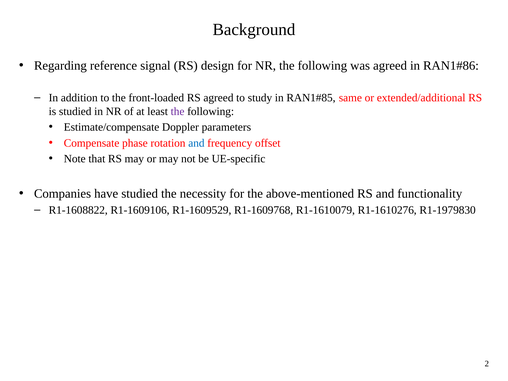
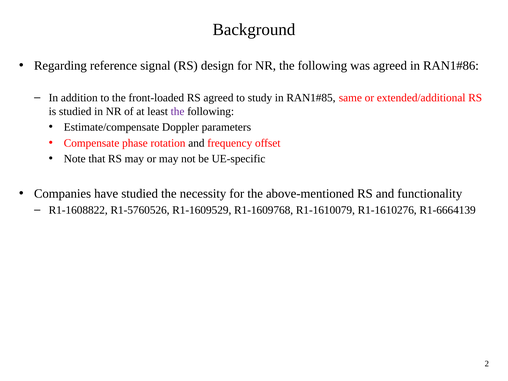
and colour: blue -> black (196, 143)
R1-1609106: R1-1609106 -> R1-5760526 (140, 210)
R1-1979830: R1-1979830 -> R1-6664139 (448, 210)
